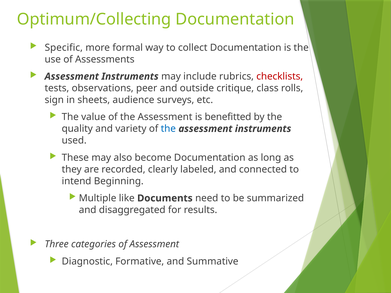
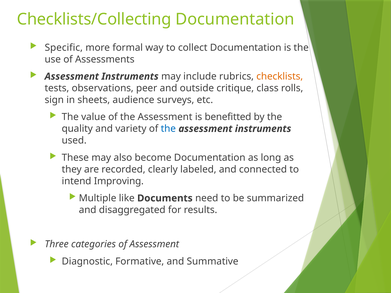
Optimum/Collecting: Optimum/Collecting -> Checklists/Collecting (94, 19)
checklists colour: red -> orange (280, 76)
Beginning: Beginning -> Improving (119, 181)
